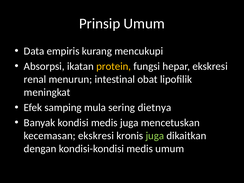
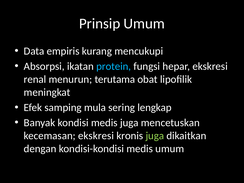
protein colour: yellow -> light blue (114, 66)
intestinal: intestinal -> terutama (115, 79)
dietnya: dietnya -> lengkap (155, 108)
